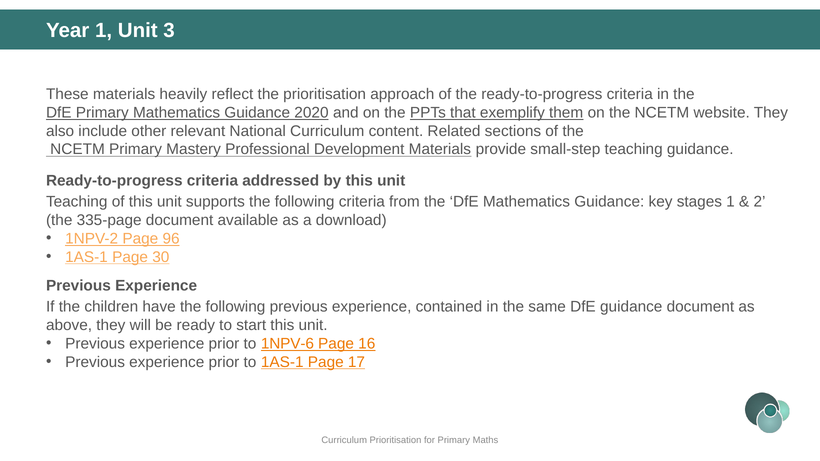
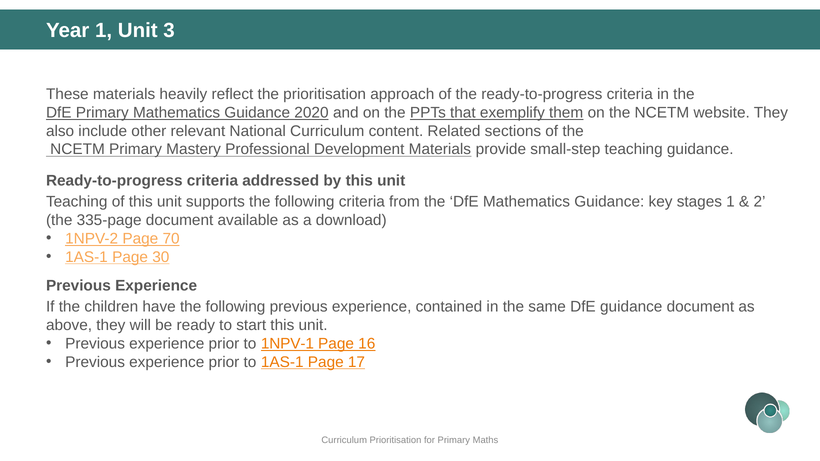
96: 96 -> 70 (171, 239)
1NPV-6: 1NPV-6 -> 1NPV-1 (287, 344)
